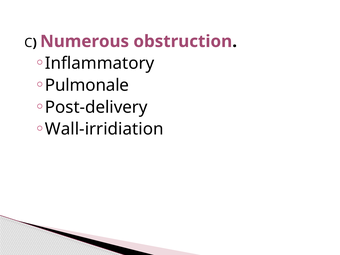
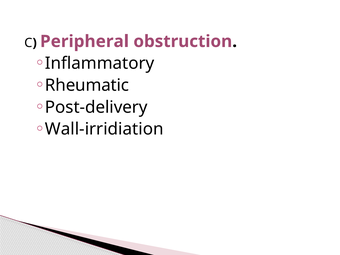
Numerous: Numerous -> Peripheral (84, 41)
Pulmonale: Pulmonale -> Rheumatic (87, 85)
